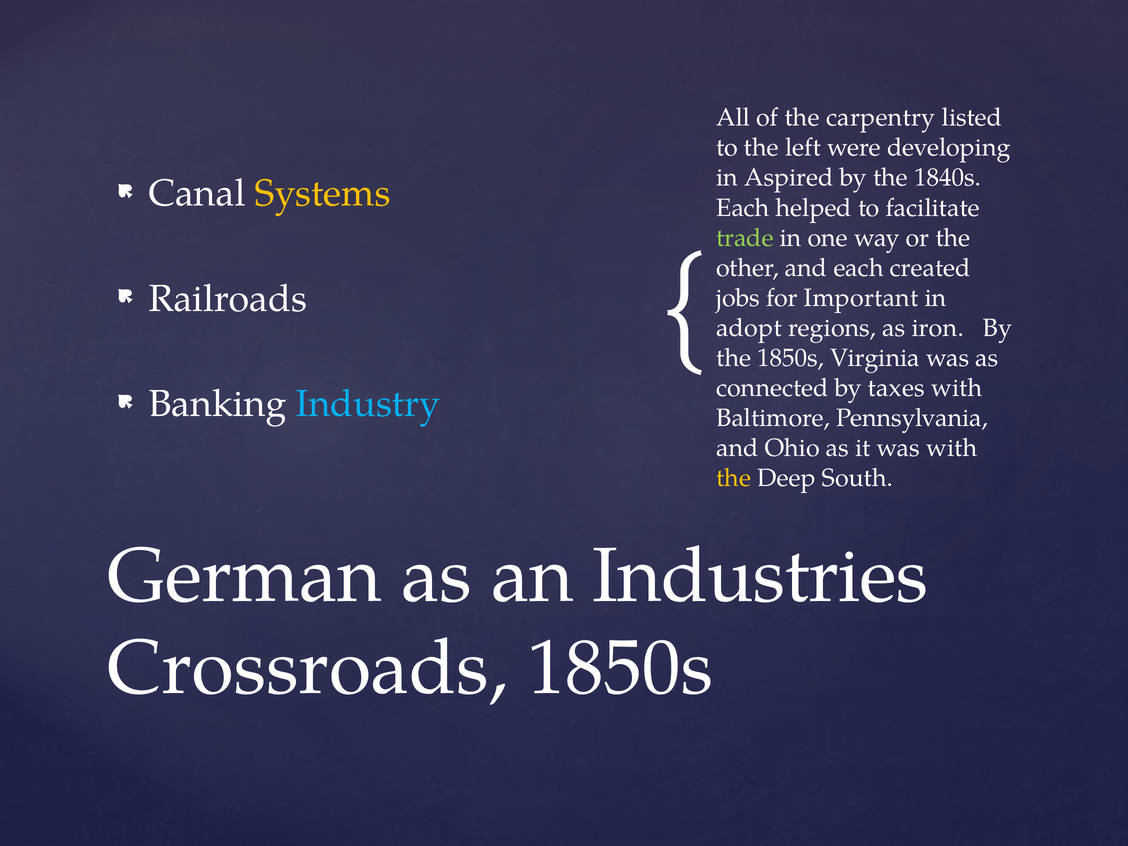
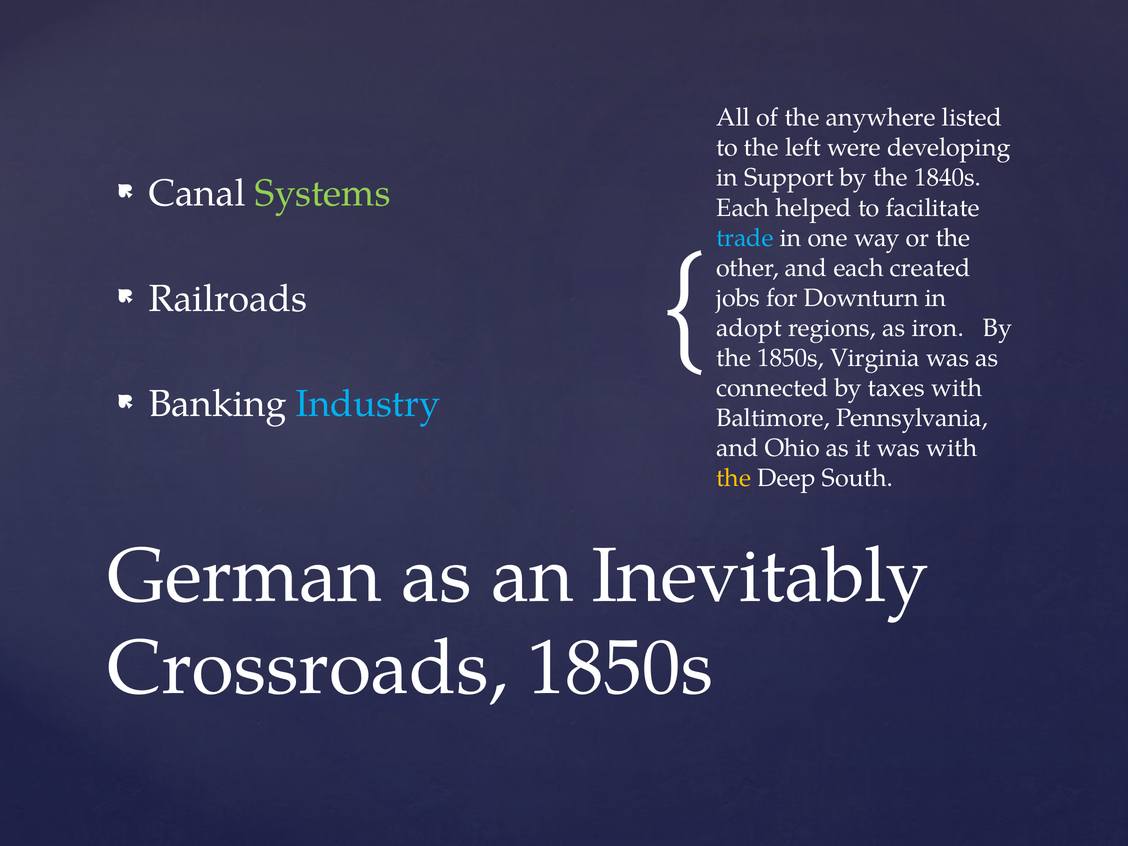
carpentry: carpentry -> anywhere (881, 118)
Aspired: Aspired -> Support (789, 178)
Systems colour: yellow -> light green (323, 193)
trade colour: light green -> light blue (745, 238)
Important: Important -> Downturn (861, 298)
Industries: Industries -> Inevitably (760, 576)
